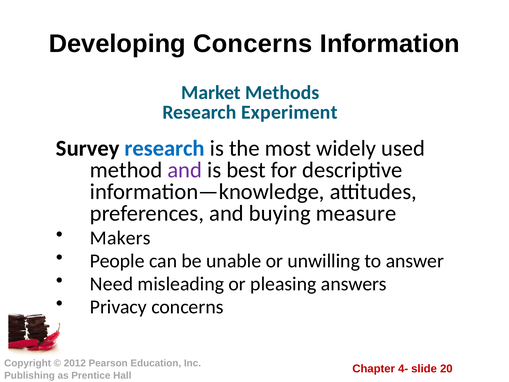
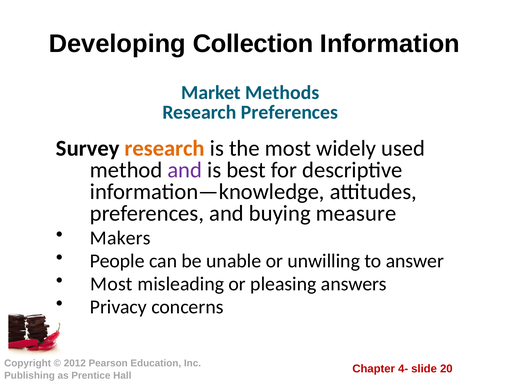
Developing Concerns: Concerns -> Collection (253, 44)
Research Experiment: Experiment -> Preferences (289, 112)
research colour: blue -> orange (165, 148)
Need: Need -> Most (111, 284)
